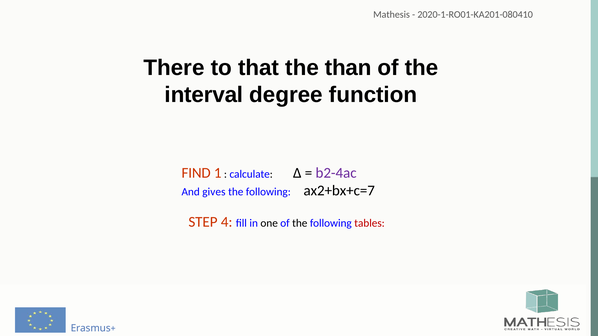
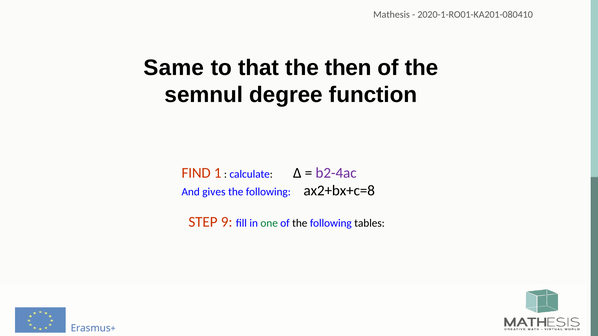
There: There -> Same (174, 68)
than: than -> then (348, 68)
interval: interval -> semnul (204, 95)
ax2+bx+c=7: ax2+bx+c=7 -> ax2+bx+c=8 (339, 191)
4: 4 -> 9 (227, 222)
one colour: black -> green (269, 223)
tables colour: red -> black (370, 223)
